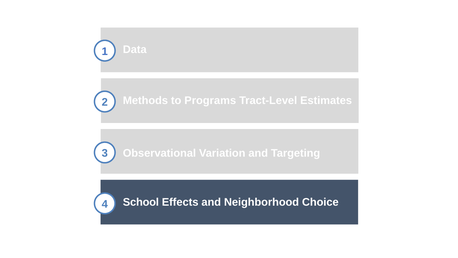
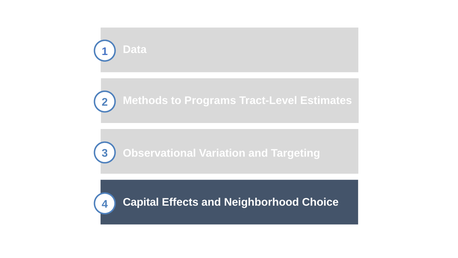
School: School -> Capital (141, 202)
